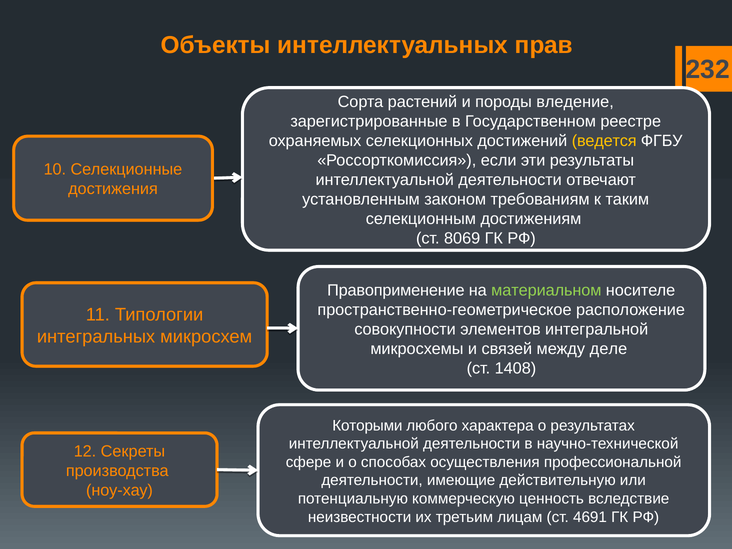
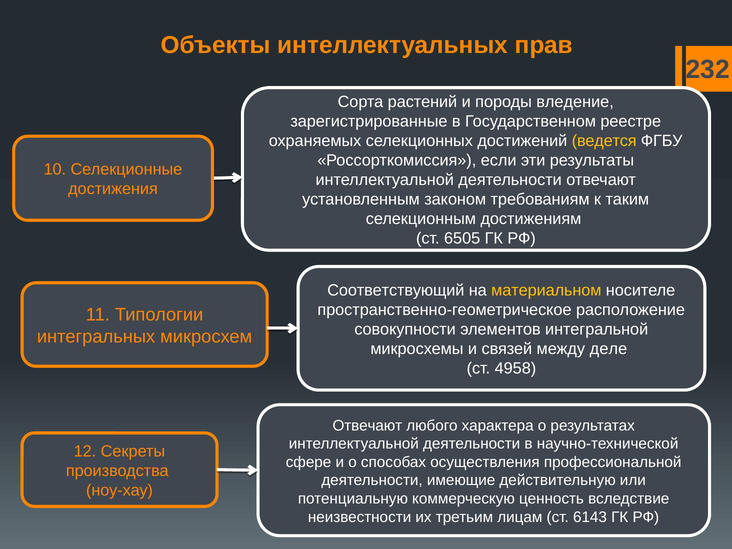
8069: 8069 -> 6505 (462, 238)
Правоприменение: Правоприменение -> Соответствующий (396, 290)
материальном colour: light green -> yellow (546, 290)
1408: 1408 -> 4958 (515, 368)
Которыми: Которыми -> Отвечают (367, 425)
4691: 4691 -> 6143 (590, 517)
